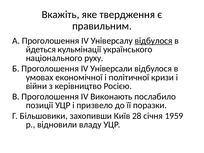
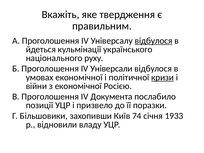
кризи underline: none -> present (163, 77)
з керівництво: керівництво -> економічної (78, 86)
Виконають: Виконають -> Документа (111, 97)
28: 28 -> 74 (137, 116)
1959: 1959 -> 1933 (174, 116)
